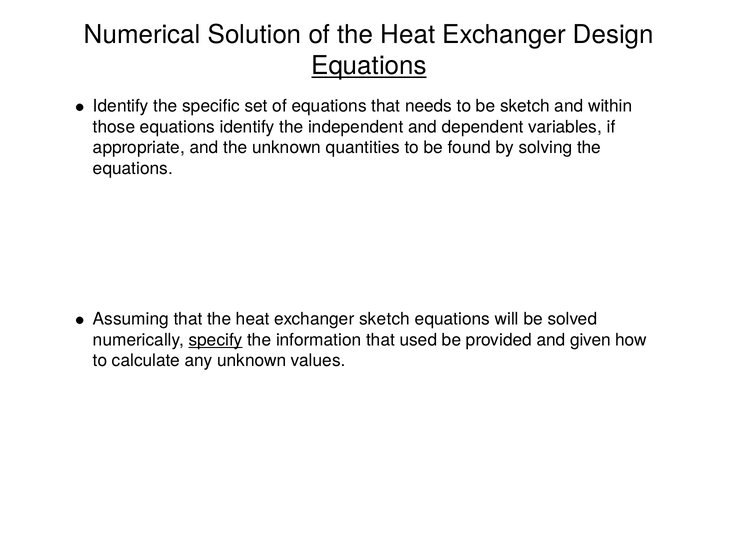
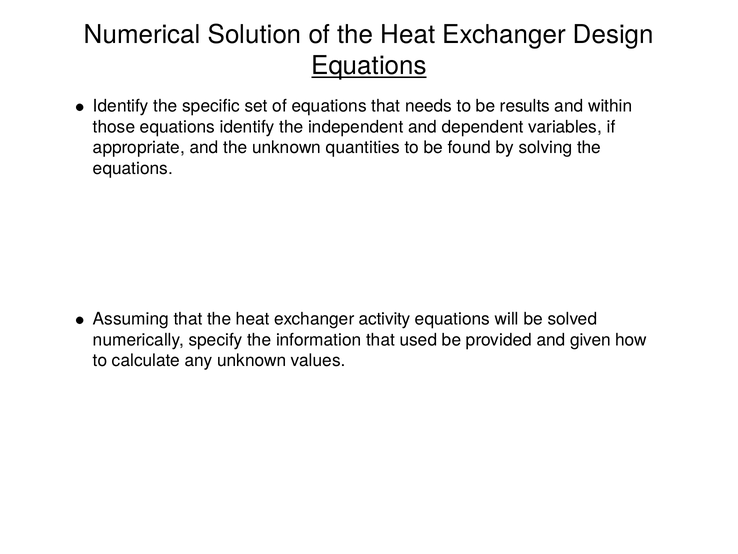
be sketch: sketch -> results (525, 106)
exchanger sketch: sketch -> activity (385, 319)
specify underline: present -> none (216, 340)
